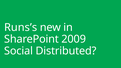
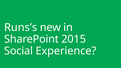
2009: 2009 -> 2015 (74, 39)
Distributed: Distributed -> Experience (66, 51)
